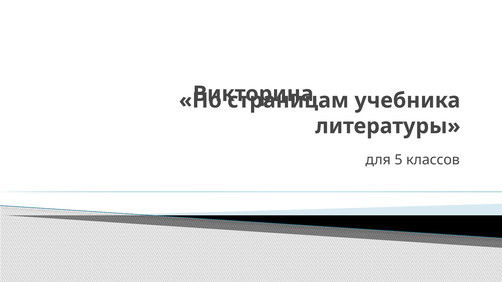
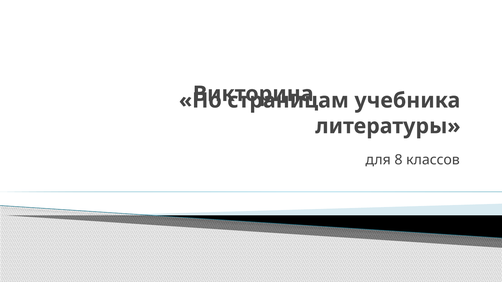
5: 5 -> 8 (398, 160)
